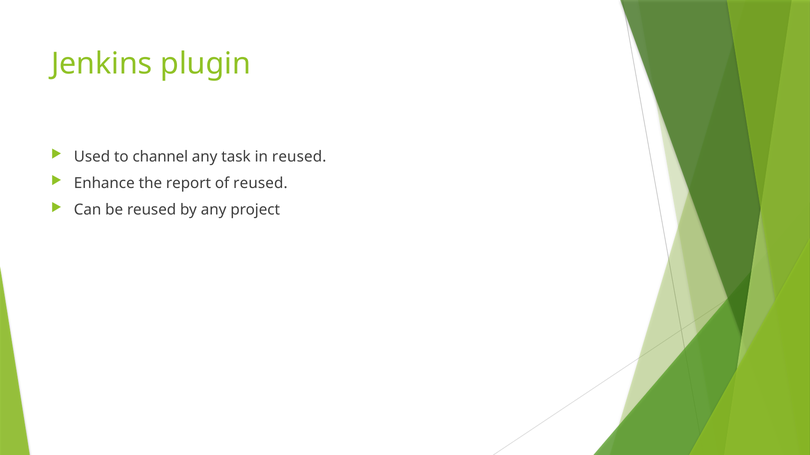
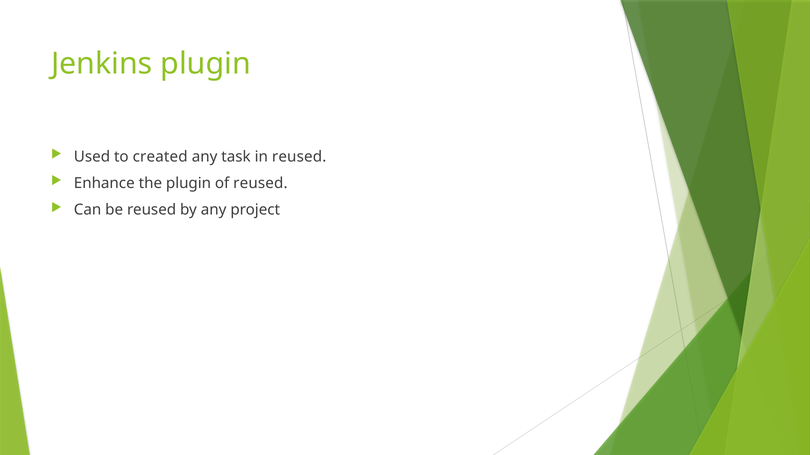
channel: channel -> created (160, 157)
the report: report -> plugin (189, 183)
